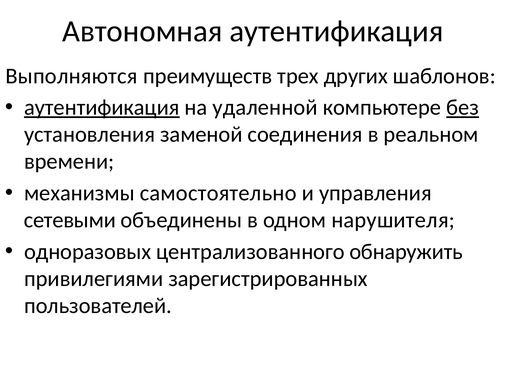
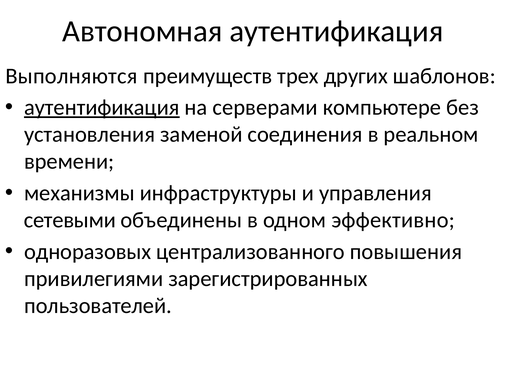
удаленной: удаленной -> серверами (265, 107)
без underline: present -> none (463, 107)
самостоятельно: самостоятельно -> инфраструктуры (218, 193)
нарушителя: нарушителя -> эффективно (393, 220)
обнаружить: обнаружить -> повышения (406, 251)
